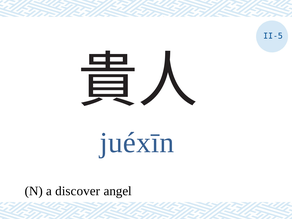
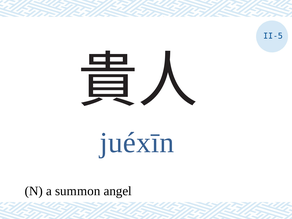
discover: discover -> summon (78, 191)
